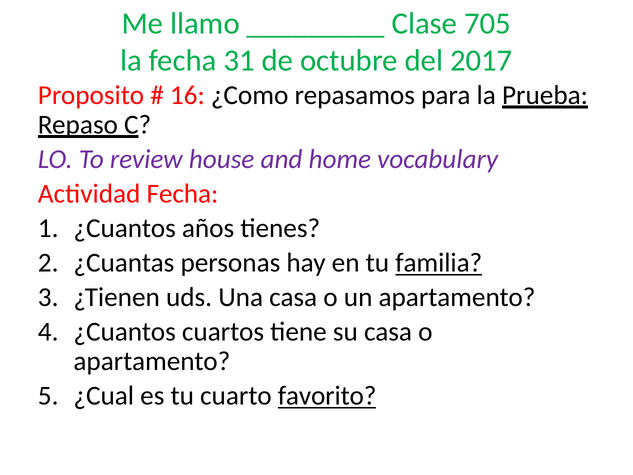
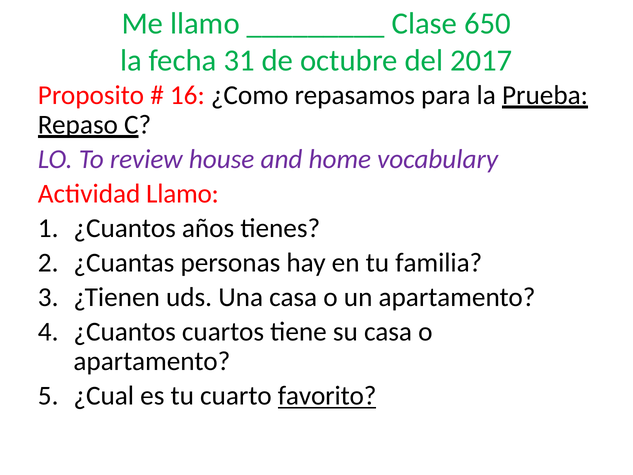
705: 705 -> 650 (488, 24)
Actividad Fecha: Fecha -> Llamo (183, 194)
familia underline: present -> none (439, 263)
